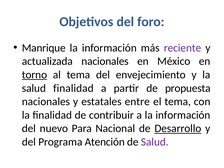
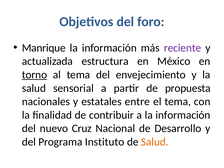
actualizada nacionales: nacionales -> estructura (105, 61)
salud finalidad: finalidad -> sensorial (73, 88)
Para: Para -> Cruz (82, 128)
Desarrollo underline: present -> none (178, 128)
Atención: Atención -> Instituto (105, 142)
Salud colour: purple -> orange (155, 142)
